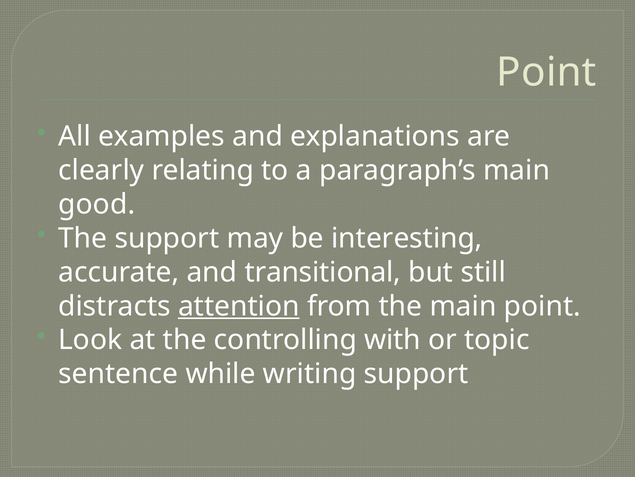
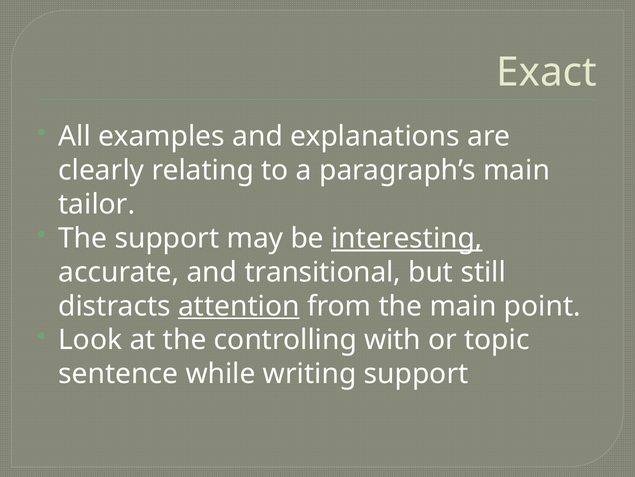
Point: Point -> Exact (547, 72)
good: good -> tailor (97, 204)
interesting underline: none -> present (407, 238)
